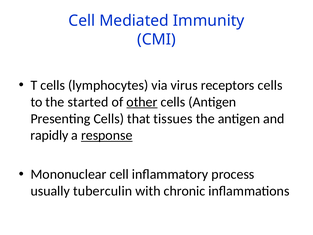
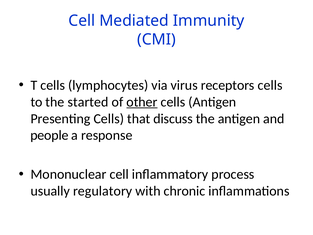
tissues: tissues -> discuss (173, 119)
rapidly: rapidly -> people (49, 135)
response underline: present -> none (107, 135)
tuberculin: tuberculin -> regulatory (103, 191)
